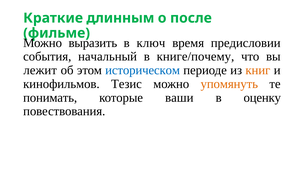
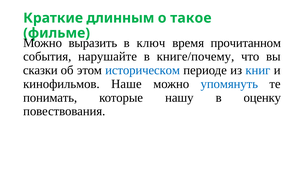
после: после -> такое (191, 18)
предисловии: предисловии -> прочитанном (246, 43)
начальный: начальный -> нарушайте (108, 57)
лежит: лежит -> сказки (40, 70)
книг colour: orange -> blue (258, 70)
Тезис: Тезис -> Наше (126, 84)
упомянуть colour: orange -> blue (229, 84)
ваши: ваши -> нашу (179, 98)
